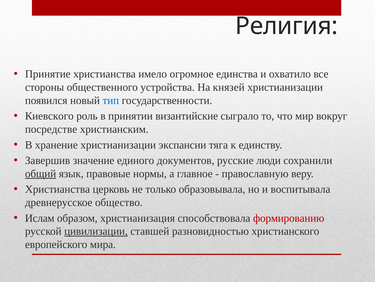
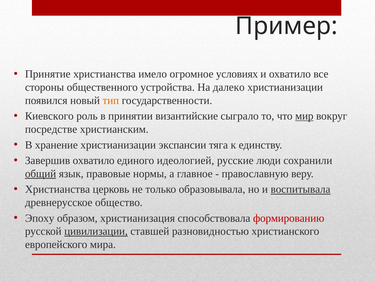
Религия: Религия -> Пример (286, 26)
единства: единства -> условиях (237, 74)
князей: князей -> далеко (229, 87)
тип colour: blue -> orange (111, 100)
мир underline: none -> present (304, 116)
Завершив значение: значение -> охватило (94, 160)
документов: документов -> идеологией (186, 160)
воспитывала underline: none -> present (301, 189)
Ислам: Ислам -> Эпоху (40, 218)
